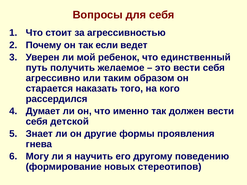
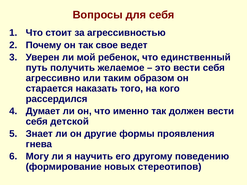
если: если -> свое (107, 45)
